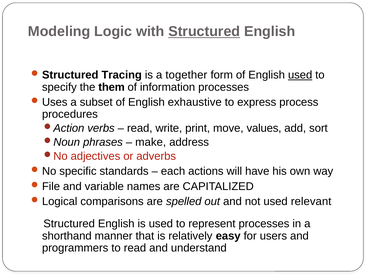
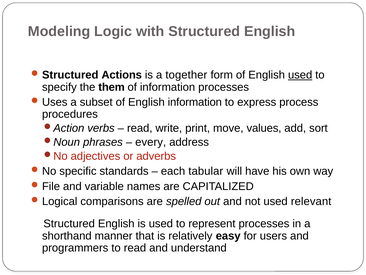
Structured underline: present -> none (204, 31)
Tracing: Tracing -> Actions (122, 75)
English exhaustive: exhaustive -> information (195, 102)
make: make -> every (151, 142)
actions: actions -> tabular (206, 171)
